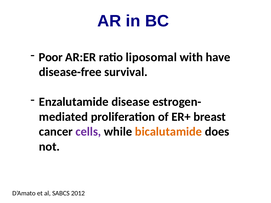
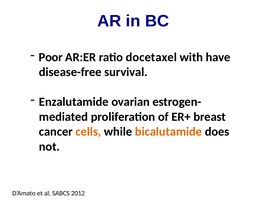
liposomal: liposomal -> docetaxel (151, 57)
disease: disease -> ovarian (131, 102)
cells colour: purple -> orange (88, 132)
